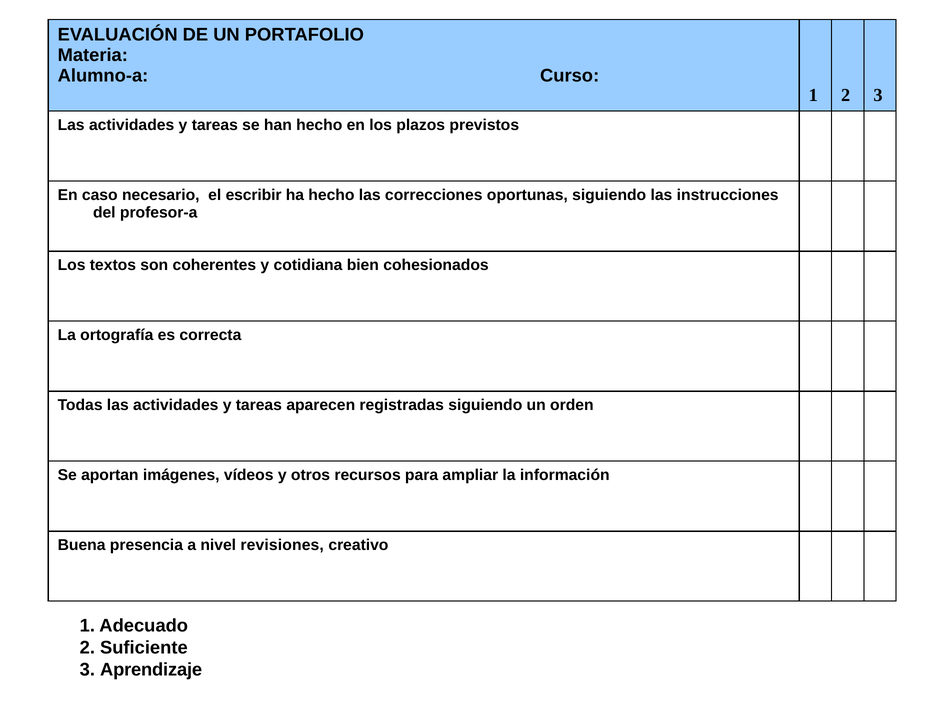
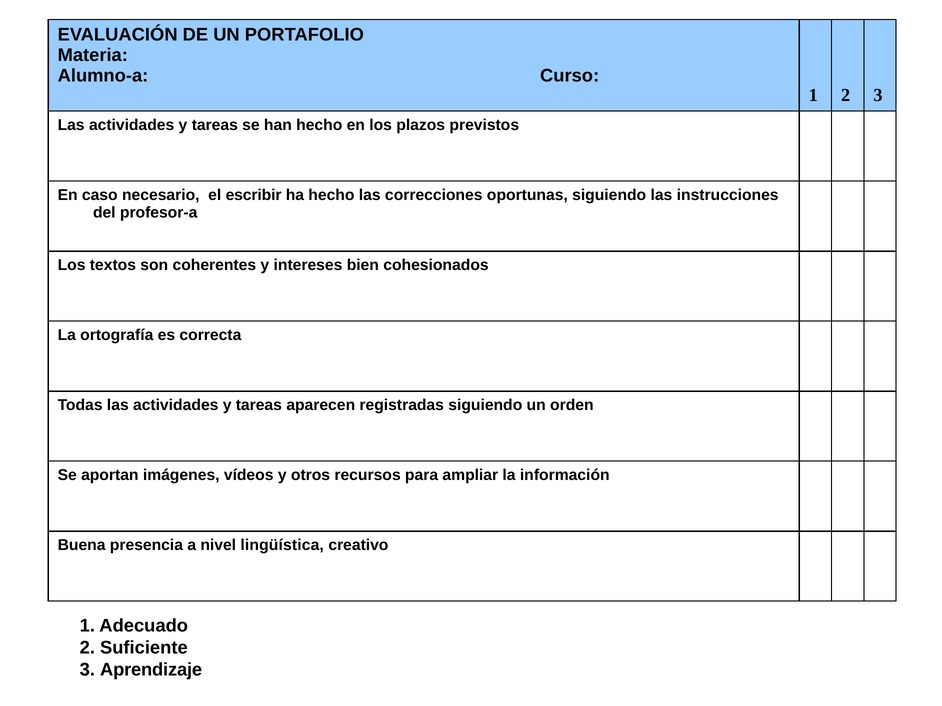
cotidiana: cotidiana -> intereses (308, 265)
revisiones: revisiones -> lingüística (282, 545)
